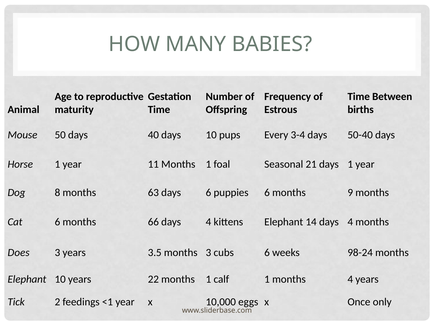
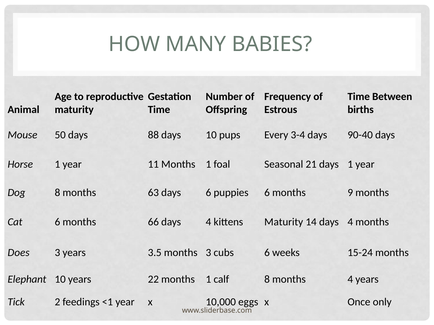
40: 40 -> 88 (153, 135)
50-40: 50-40 -> 90-40 (360, 135)
kittens Elephant: Elephant -> Maturity (284, 222)
98-24: 98-24 -> 15-24 (360, 253)
calf 1: 1 -> 8 (267, 280)
